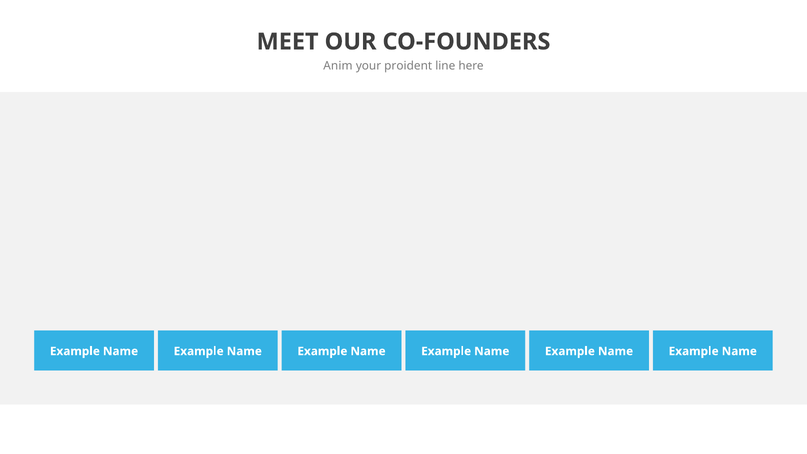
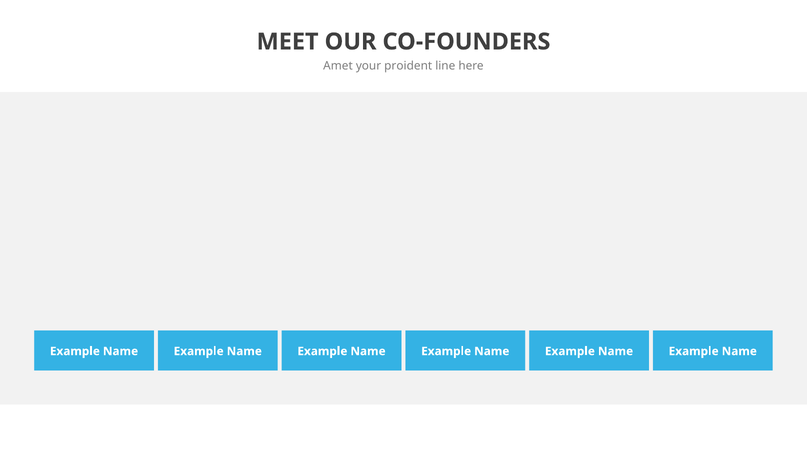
Anim: Anim -> Amet (338, 66)
